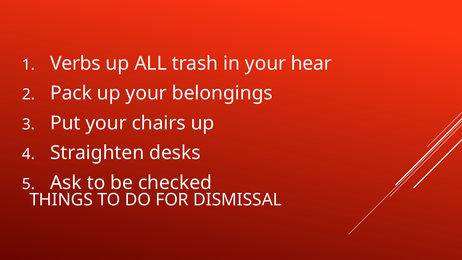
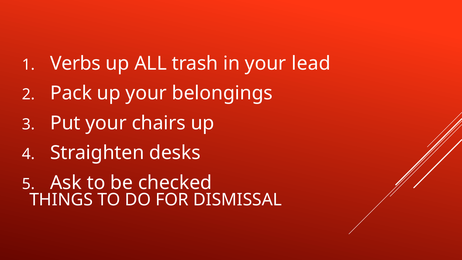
hear: hear -> lead (311, 63)
